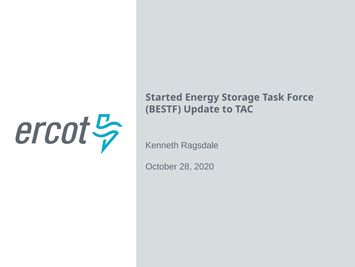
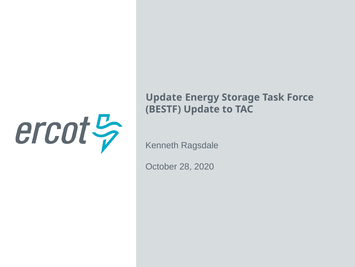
Started: Started -> Update (164, 97)
